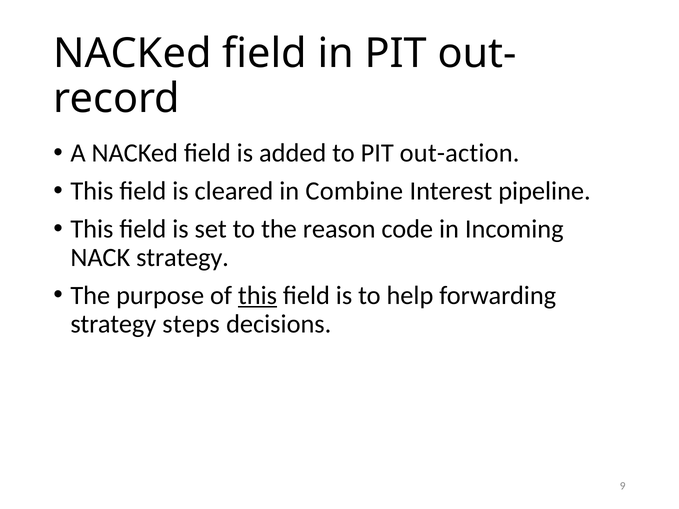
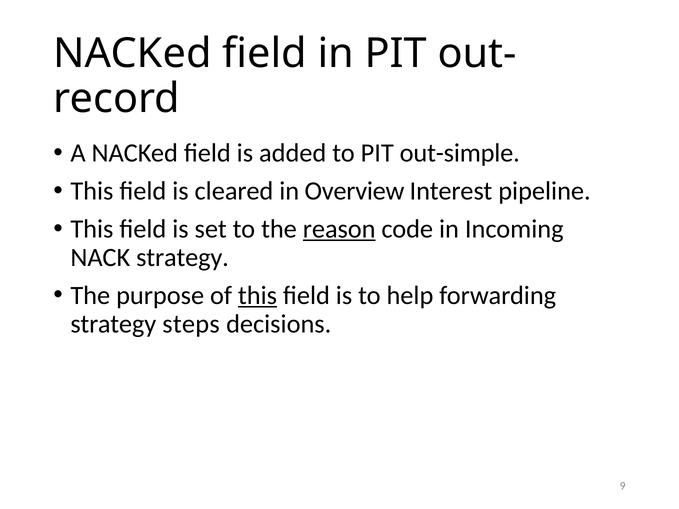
out-action: out-action -> out-simple (460, 153)
Combine: Combine -> Overview (355, 191)
reason underline: none -> present (339, 229)
